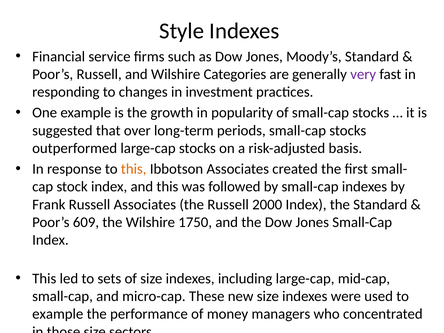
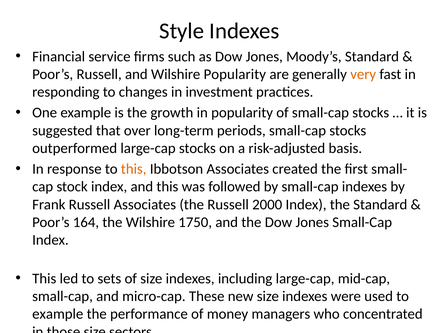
Wilshire Categories: Categories -> Popularity (235, 74)
very colour: purple -> orange (363, 74)
609: 609 -> 164 (86, 222)
